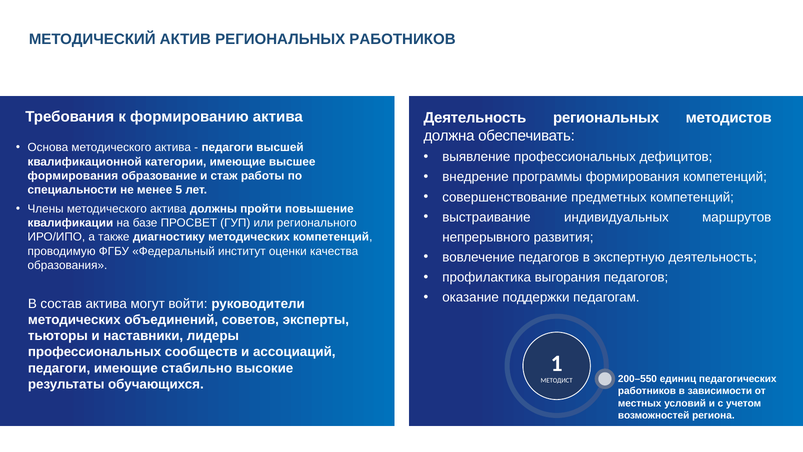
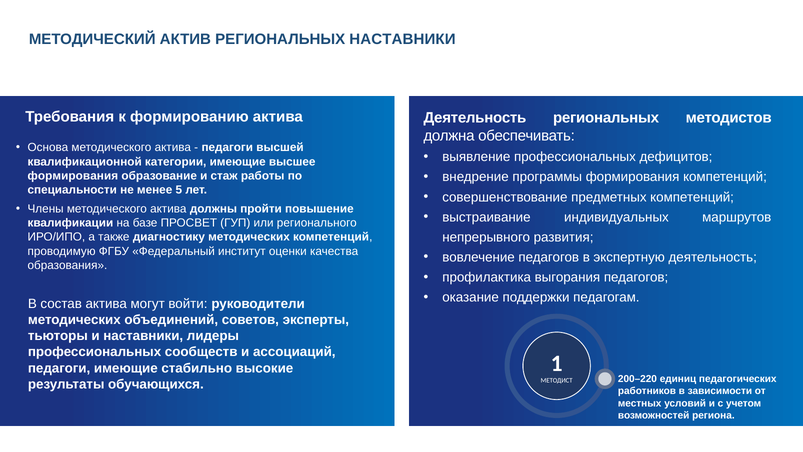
РЕГИОНАЛЬНЫХ РАБОТНИКОВ: РАБОТНИКОВ -> НАСТАВНИКИ (402, 39)
200–550: 200–550 -> 200–220 (637, 379)
